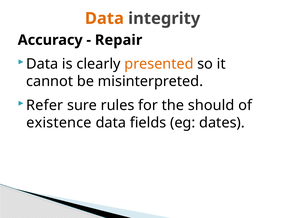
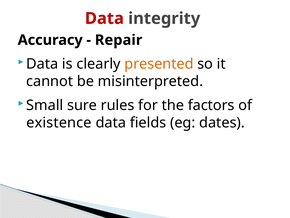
Data colour: orange -> red (104, 18)
Refer: Refer -> Small (45, 105)
should: should -> factors (211, 105)
